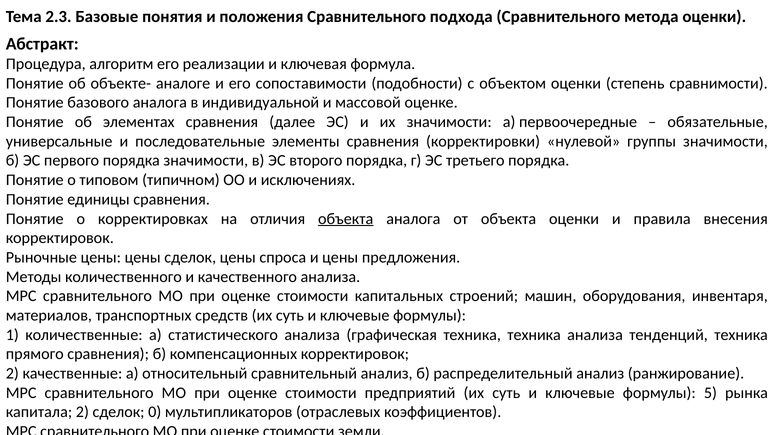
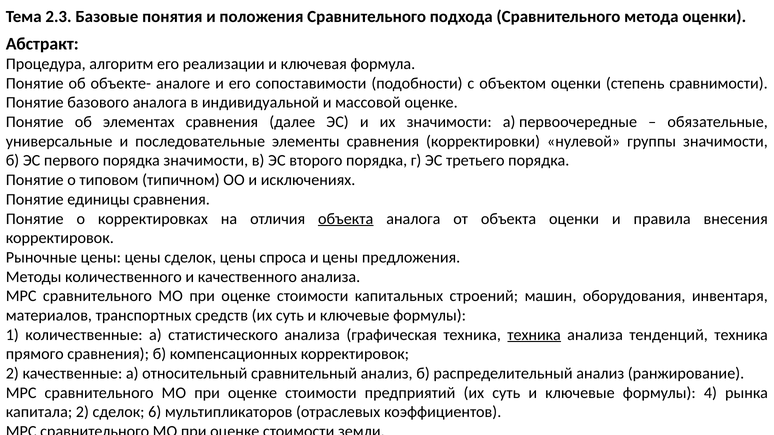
техника underline: none -> present (534, 335)
5: 5 -> 4 (710, 393)
0: 0 -> 6 (155, 412)
